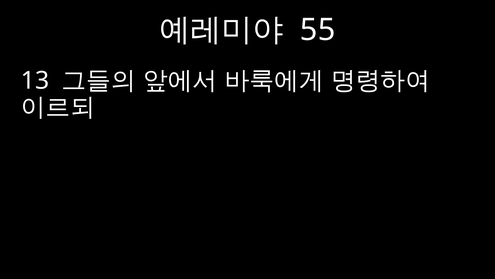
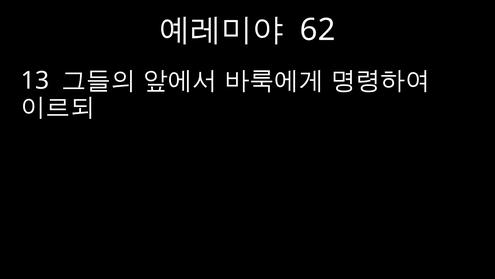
55: 55 -> 62 (318, 30)
